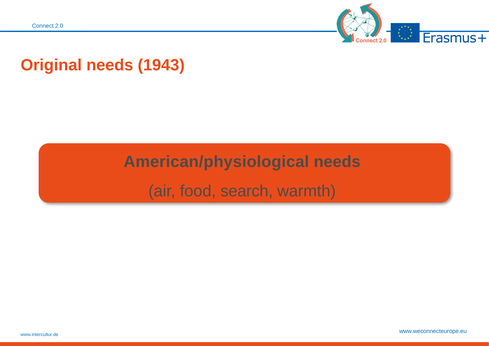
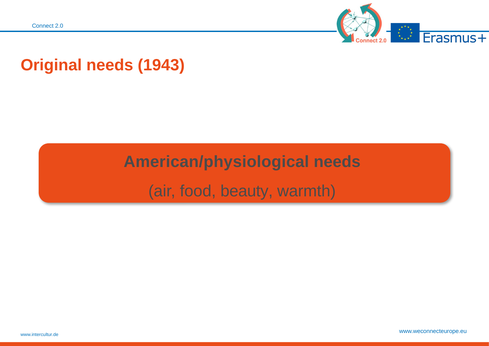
search: search -> beauty (247, 191)
